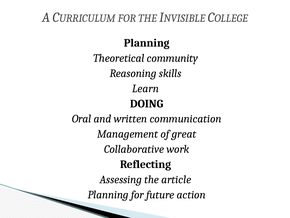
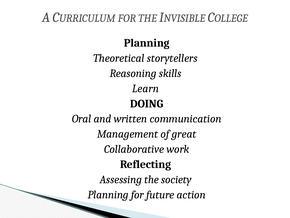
community: community -> storytellers (172, 58)
article: article -> society (176, 179)
